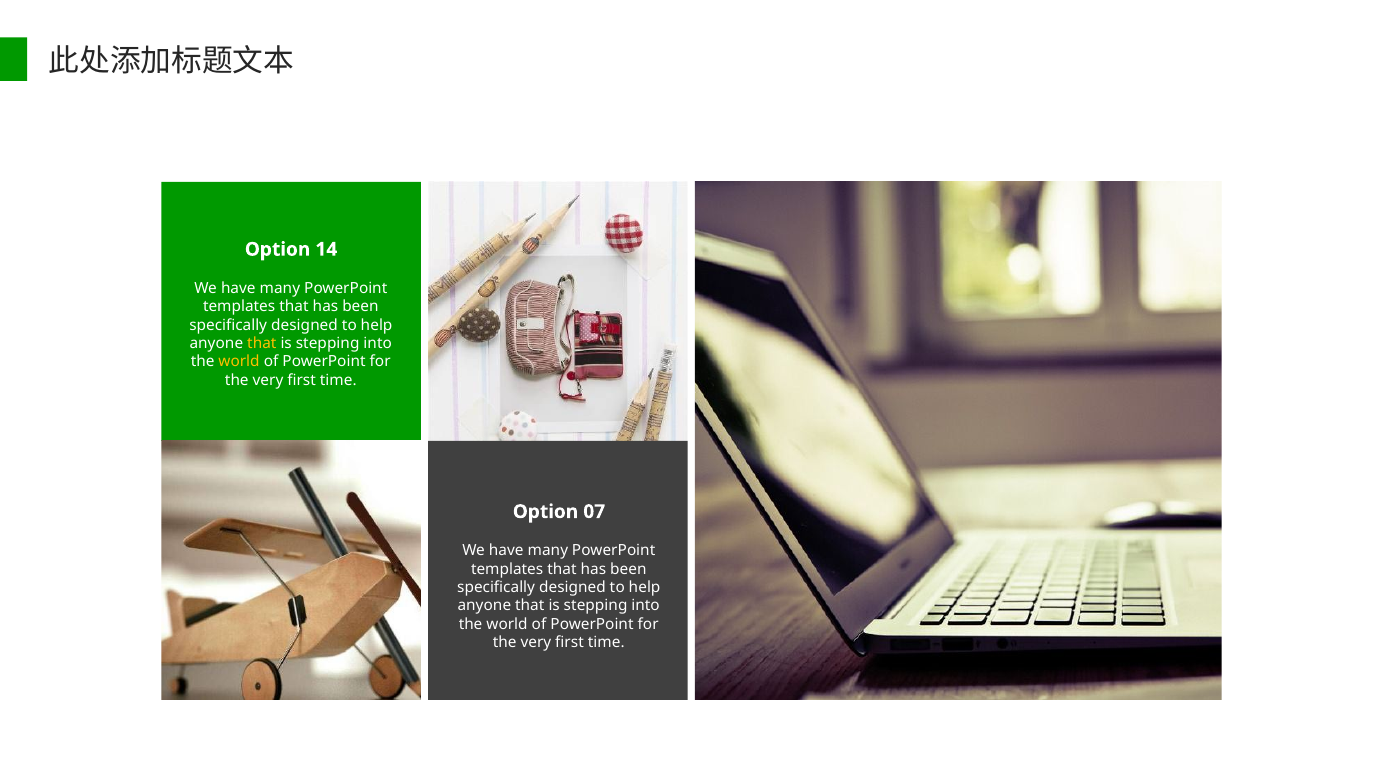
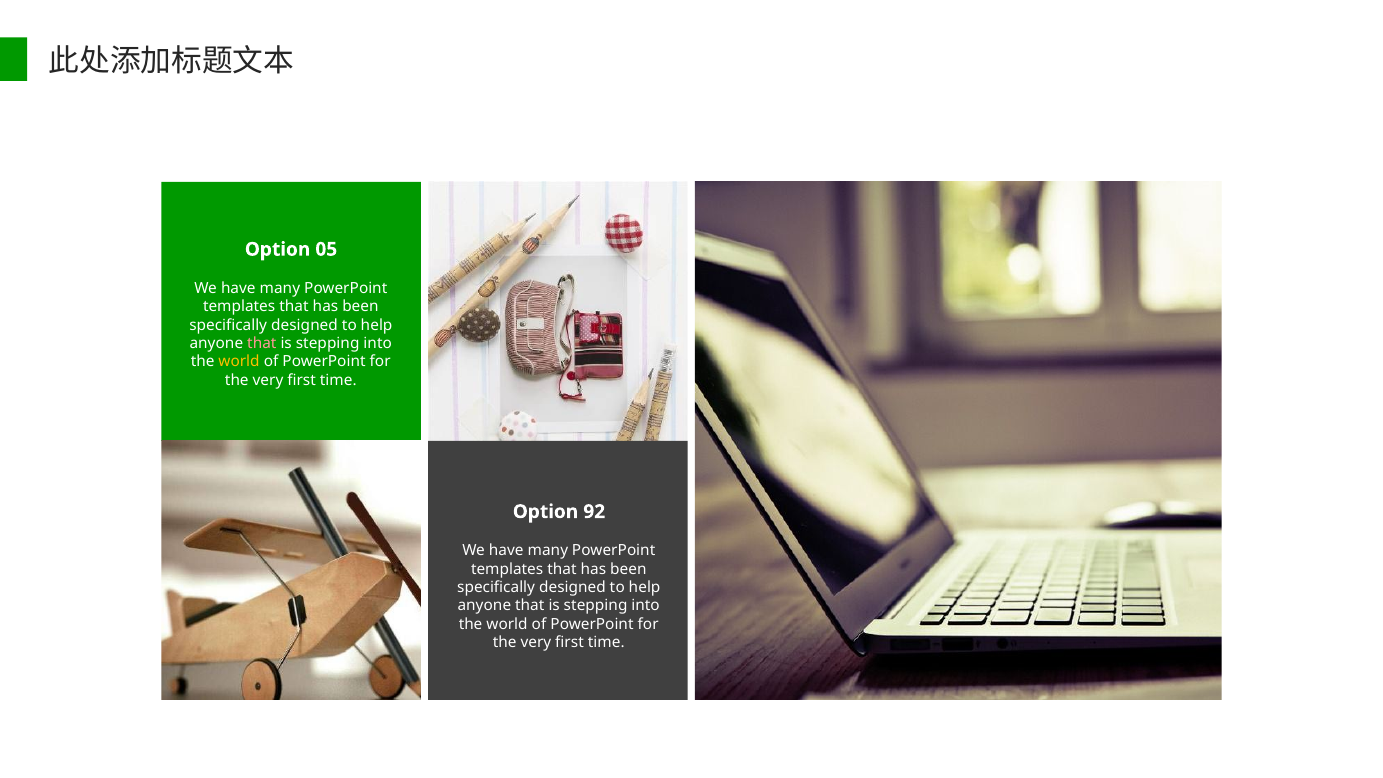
14: 14 -> 05 (326, 249)
that colour: yellow -> pink (262, 343)
07: 07 -> 92 (594, 511)
